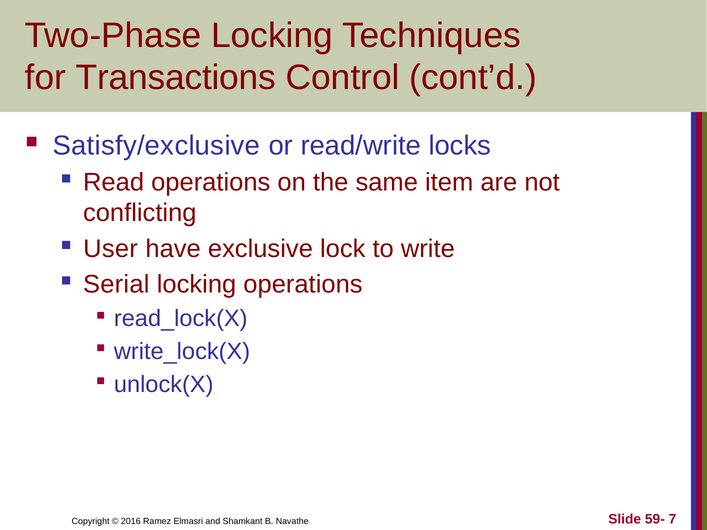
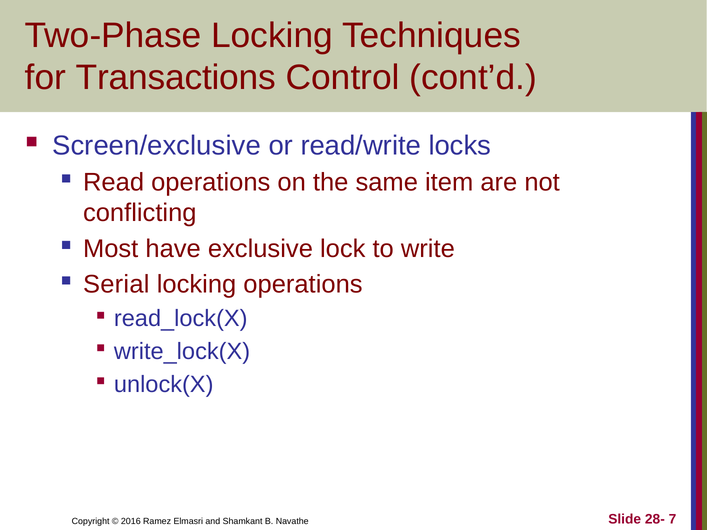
Satisfy/exclusive: Satisfy/exclusive -> Screen/exclusive (157, 146)
User: User -> Most (111, 249)
59-: 59- -> 28- (655, 519)
